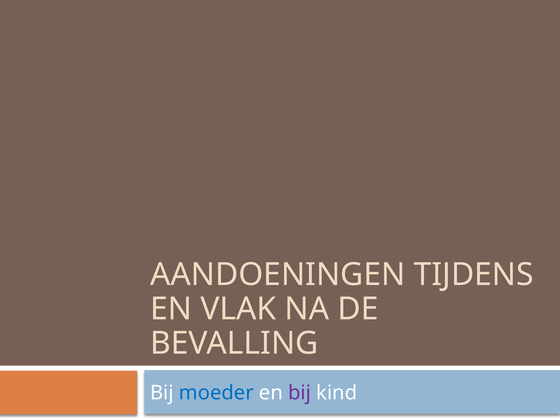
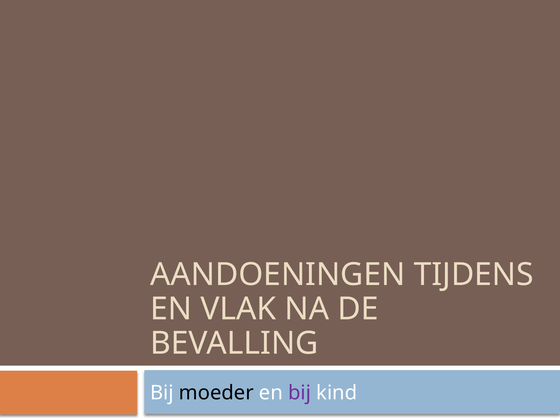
moeder colour: blue -> black (216, 393)
